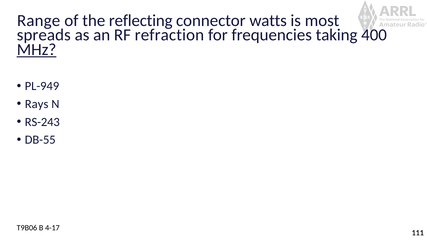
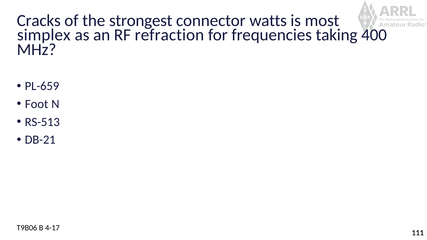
Range: Range -> Cracks (39, 20)
reflecting: reflecting -> strongest (141, 20)
spreads: spreads -> simplex (44, 35)
MHz underline: present -> none (37, 50)
PL-949: PL-949 -> PL-659 (42, 86)
Rays: Rays -> Foot (37, 104)
RS-243: RS-243 -> RS-513 (42, 122)
DB-55: DB-55 -> DB-21 (40, 140)
